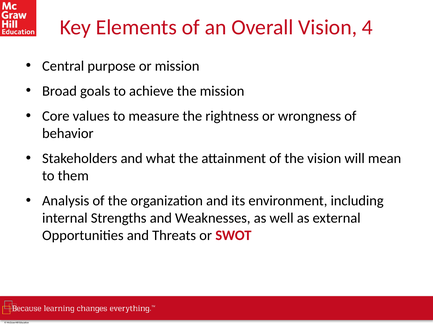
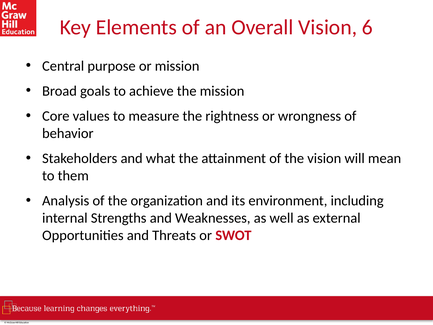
4: 4 -> 6 (367, 27)
